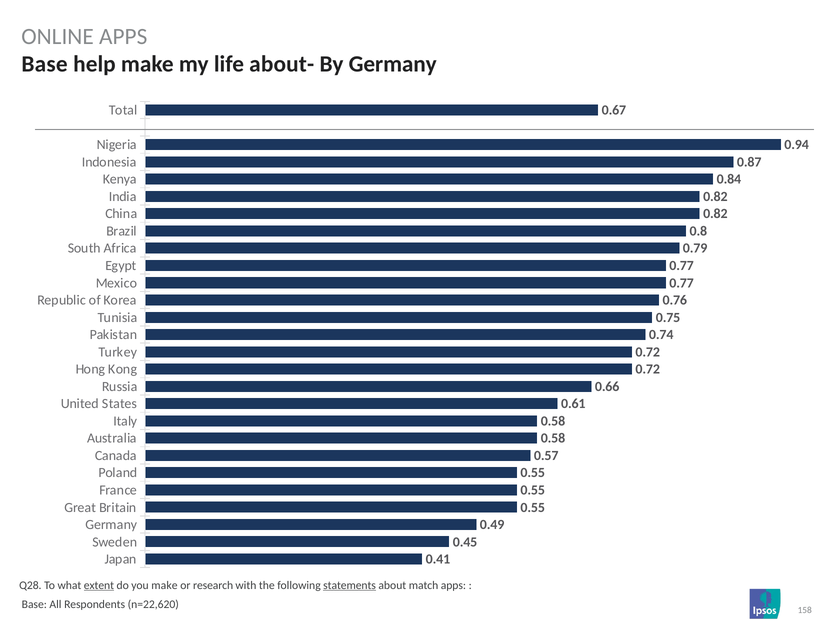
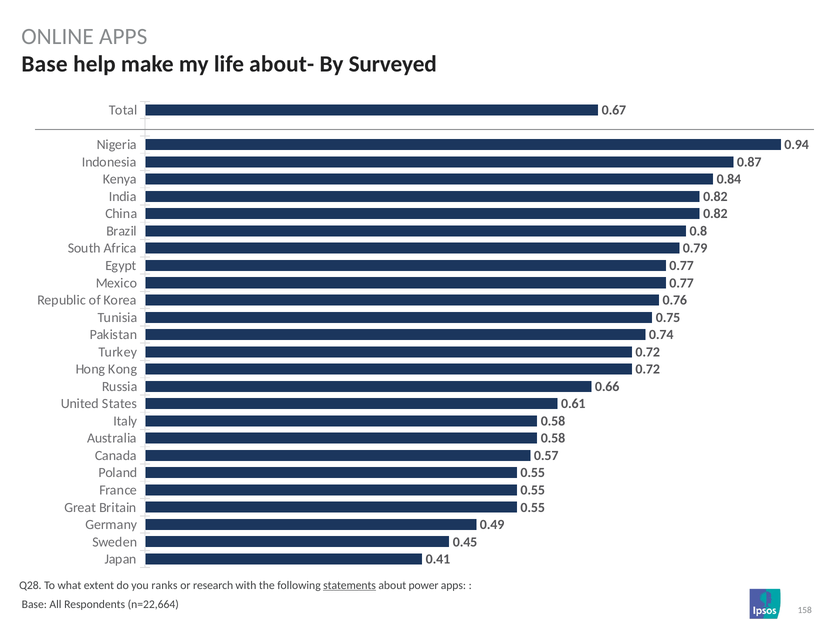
By Germany: Germany -> Surveyed (393, 64)
extent underline: present -> none (99, 586)
you make: make -> ranks (164, 586)
match: match -> power (424, 586)
n=22,620: n=22,620 -> n=22,664 (153, 605)
